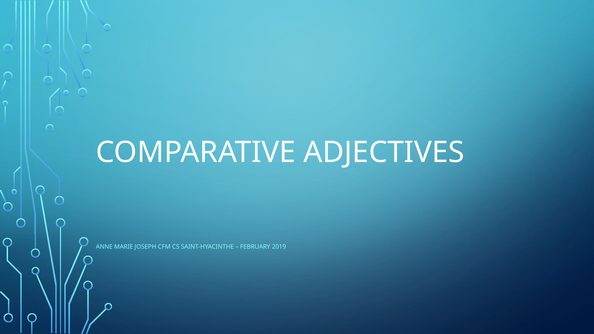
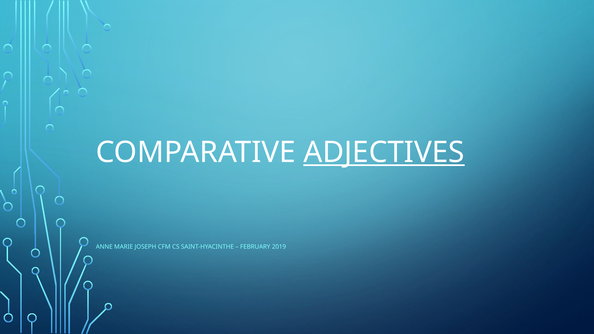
ADJECTIVES underline: none -> present (384, 153)
